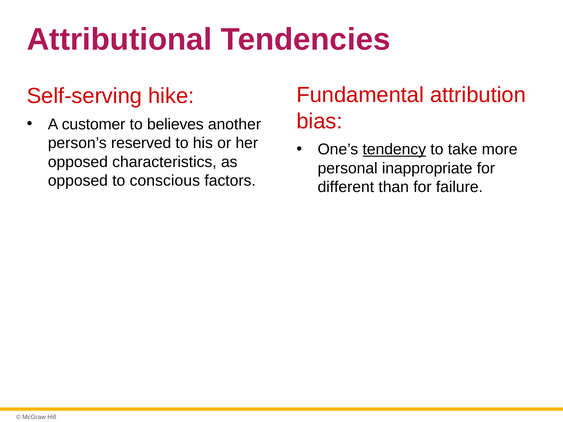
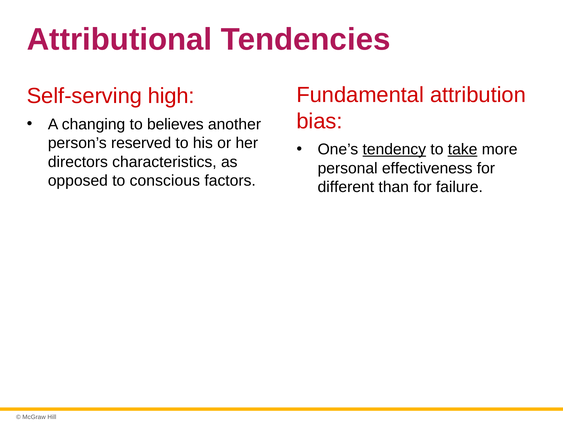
hike: hike -> high (171, 96)
customer: customer -> changing (94, 124)
take underline: none -> present (463, 150)
opposed: opposed -> directors (78, 162)
inappropriate: inappropriate -> effectiveness (427, 168)
